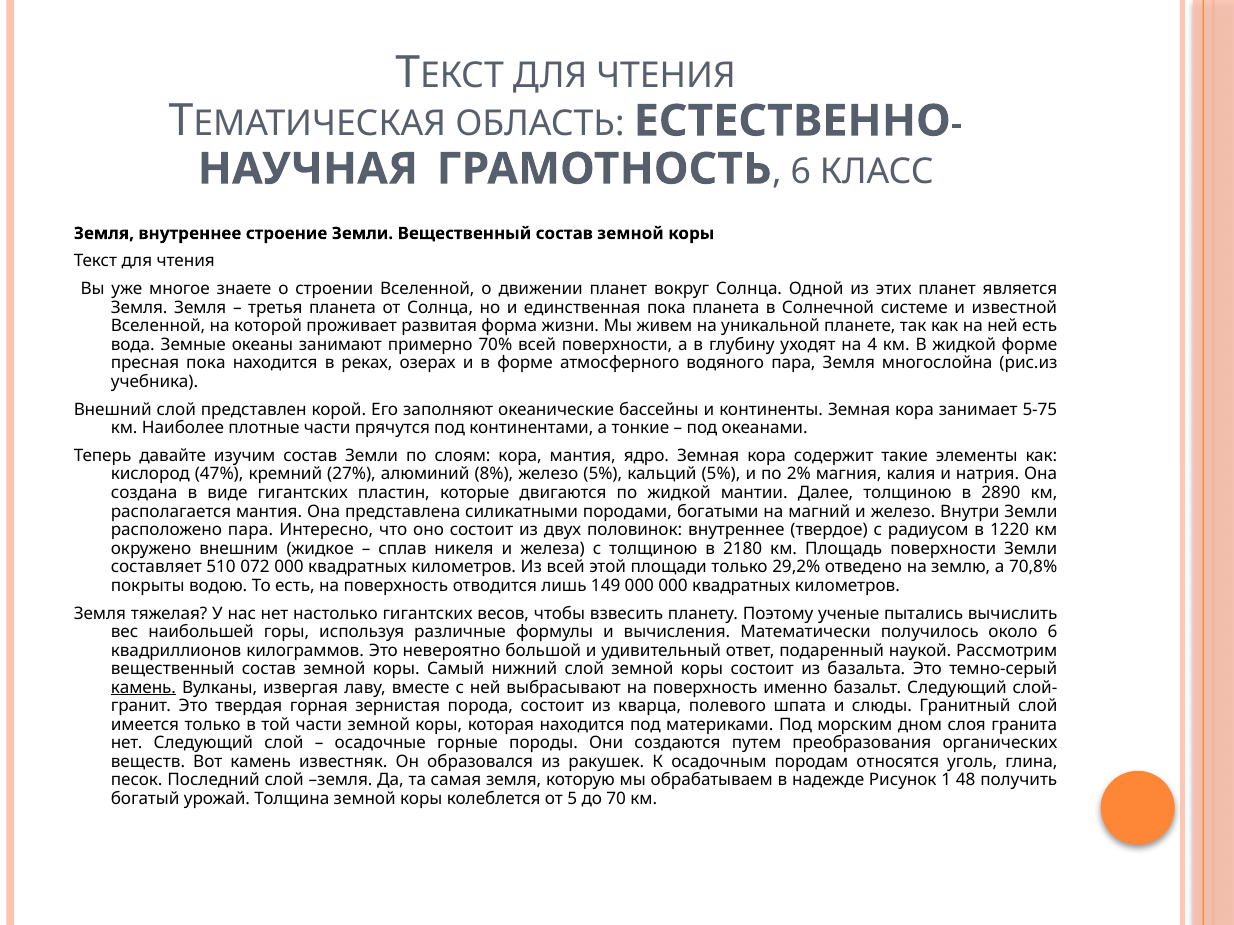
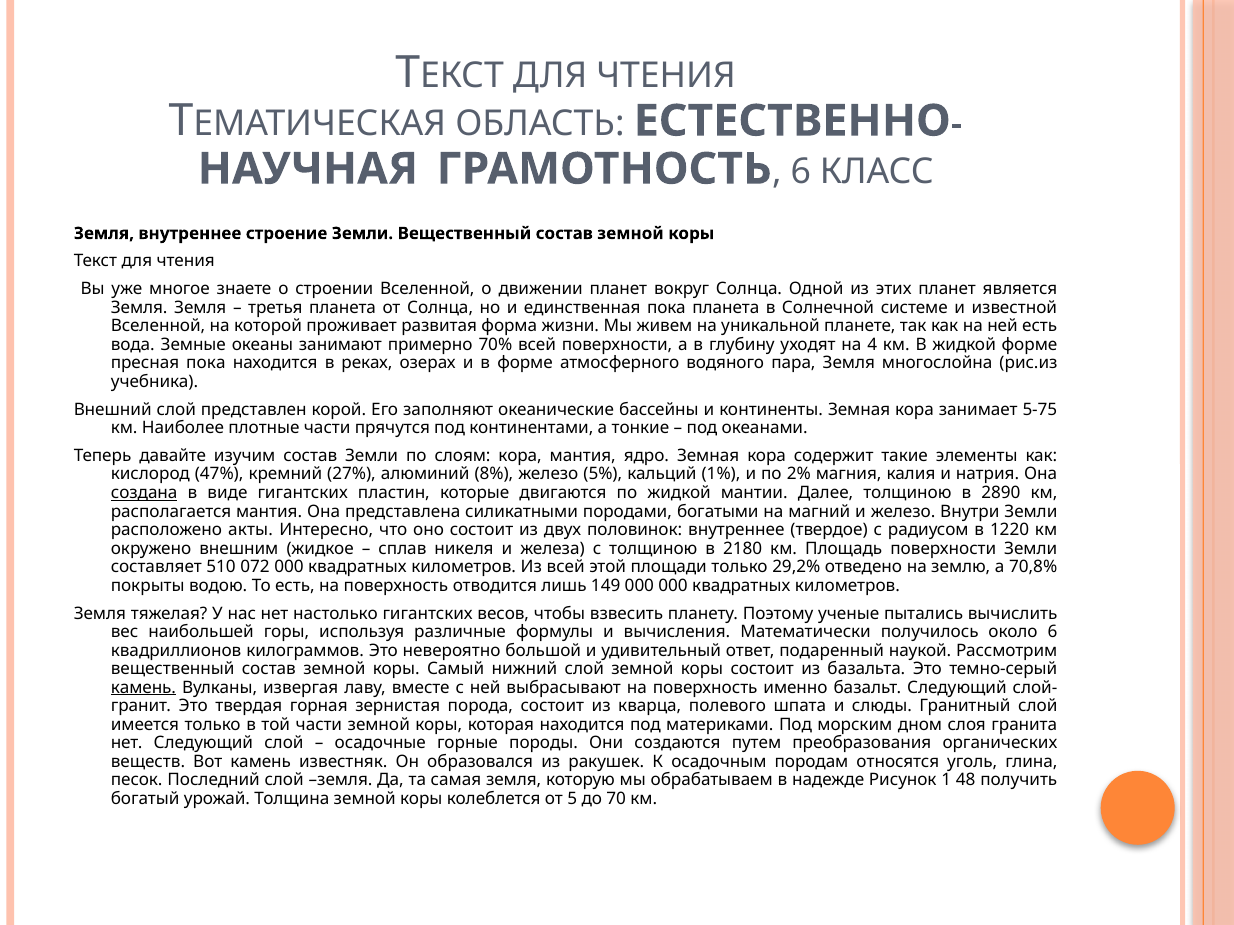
кальций 5%: 5% -> 1% (721, 475)
создана underline: none -> present (144, 493)
расположено пара: пара -> акты (251, 530)
